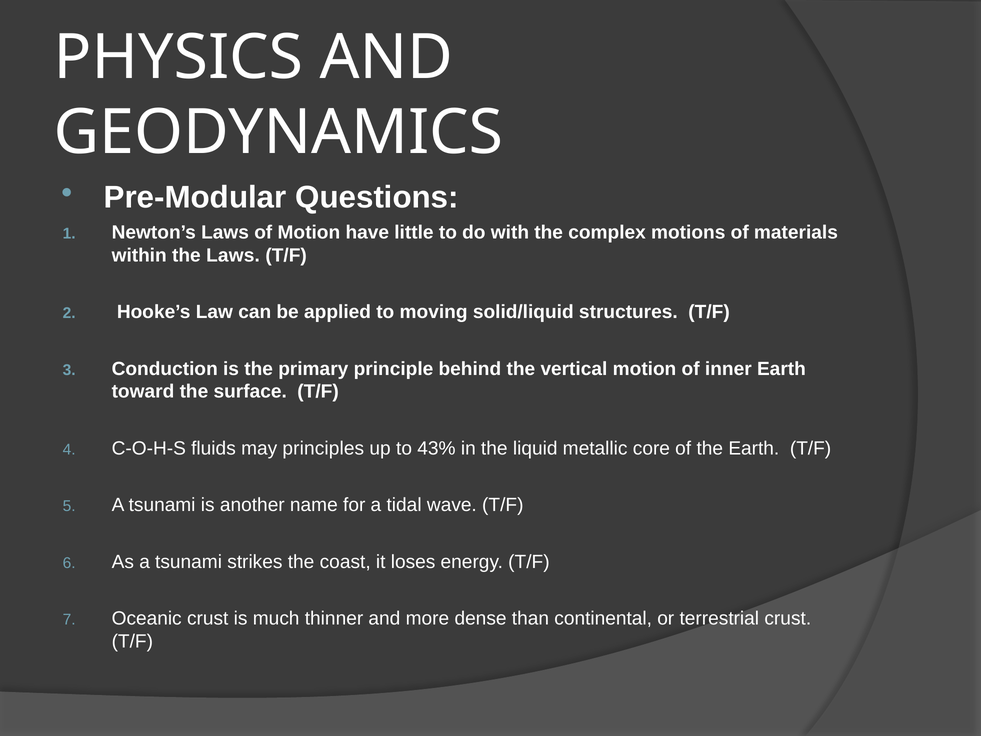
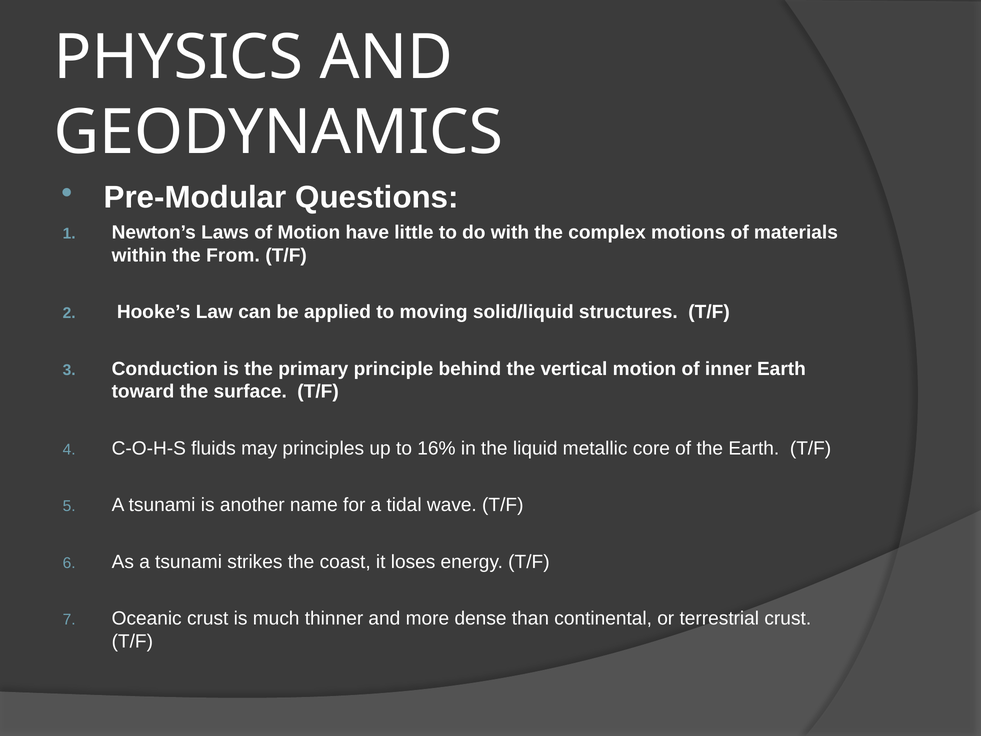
the Laws: Laws -> From (233, 255)
43%: 43% -> 16% (436, 448)
